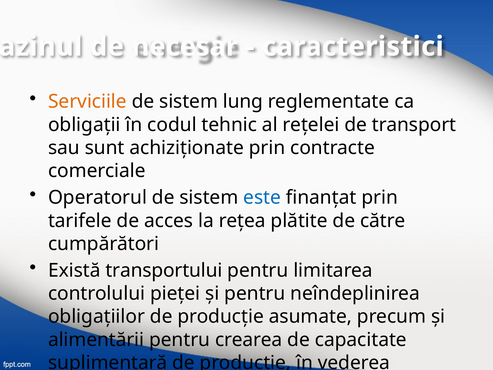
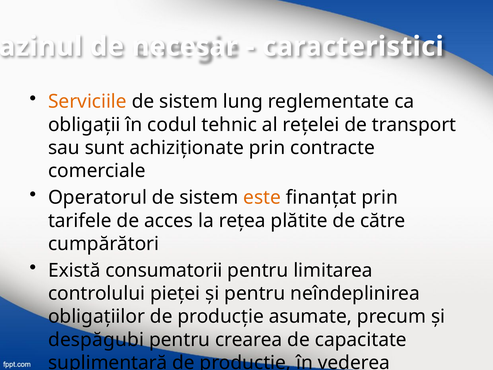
este colour: blue -> orange (262, 198)
transportului: transportului -> consumatorii (164, 270)
alimentării: alimentării -> despăgubi (96, 339)
